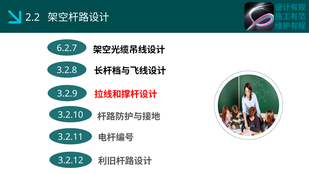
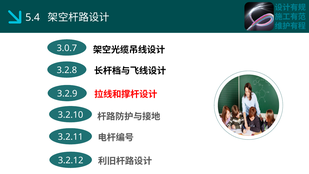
2.2: 2.2 -> 5.4 (33, 17)
6.2.7: 6.2.7 -> 3.0.7 (67, 48)
